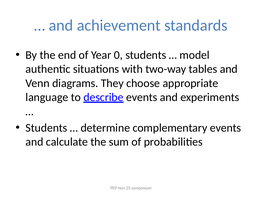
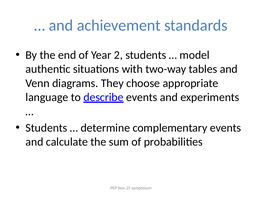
0: 0 -> 2 (118, 55)
